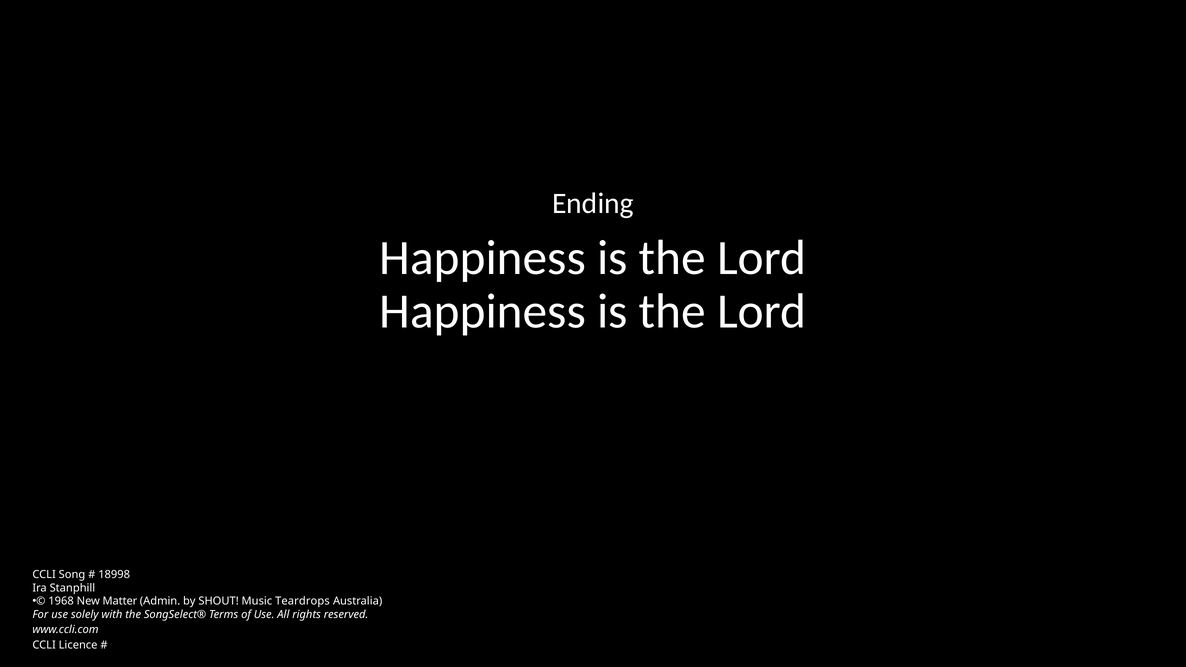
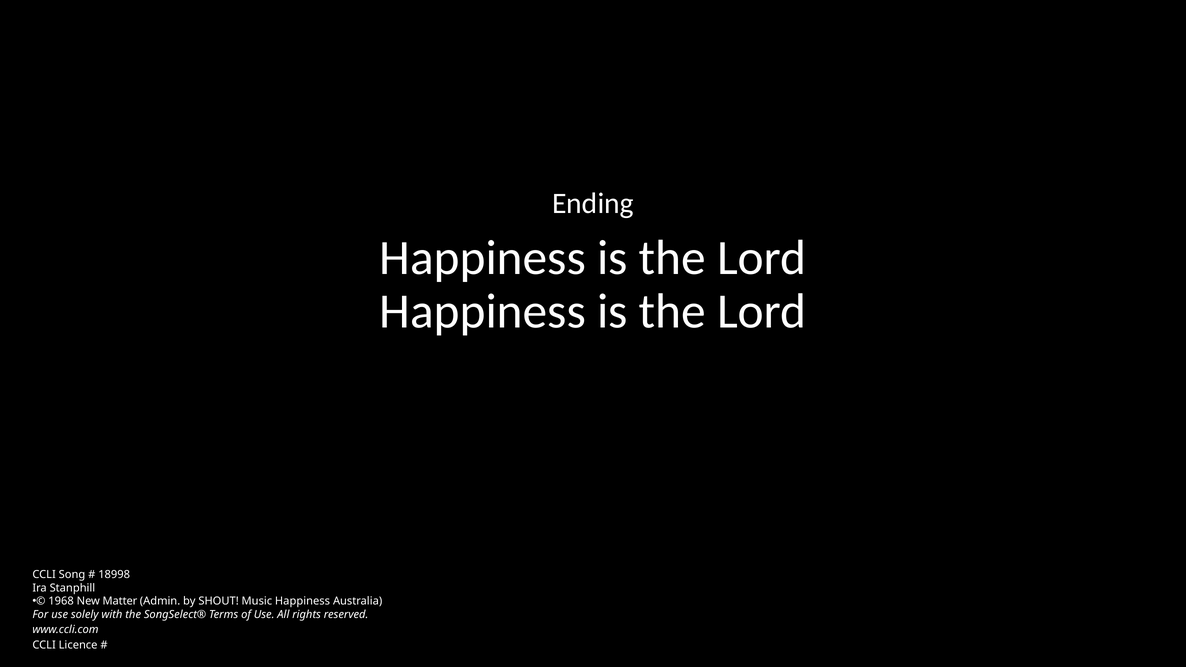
Music Teardrops: Teardrops -> Happiness (303, 601)
